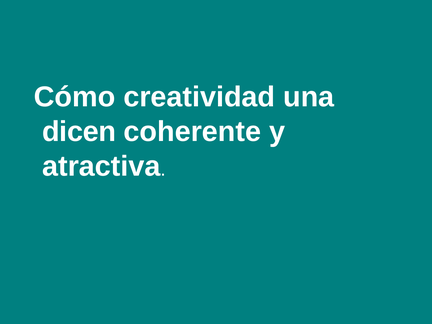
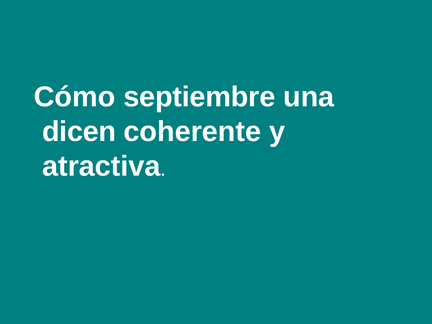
creatividad: creatividad -> septiembre (199, 97)
